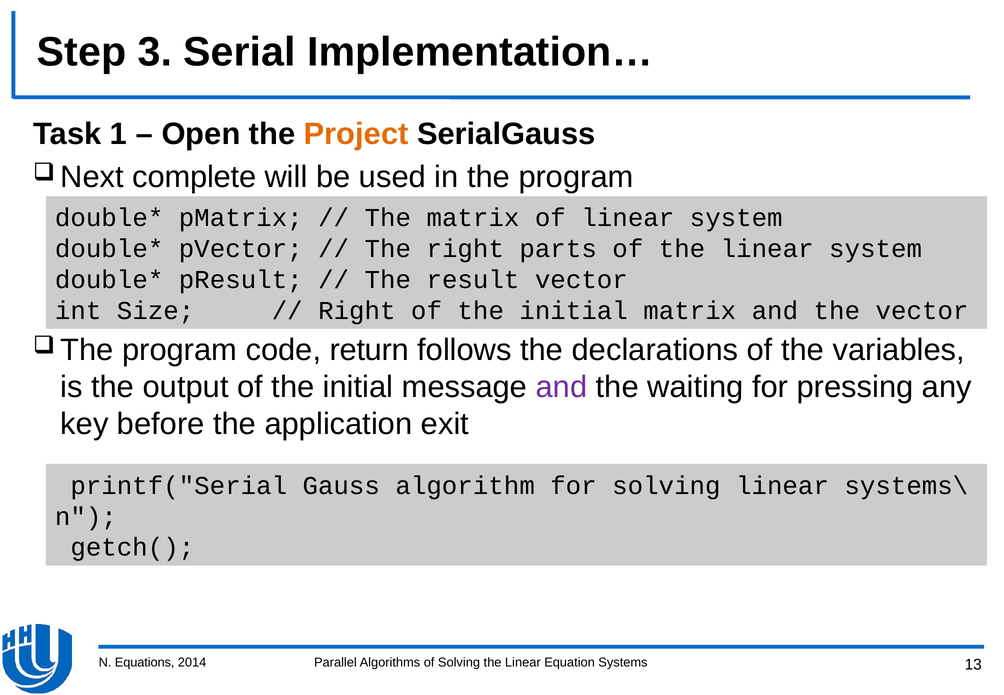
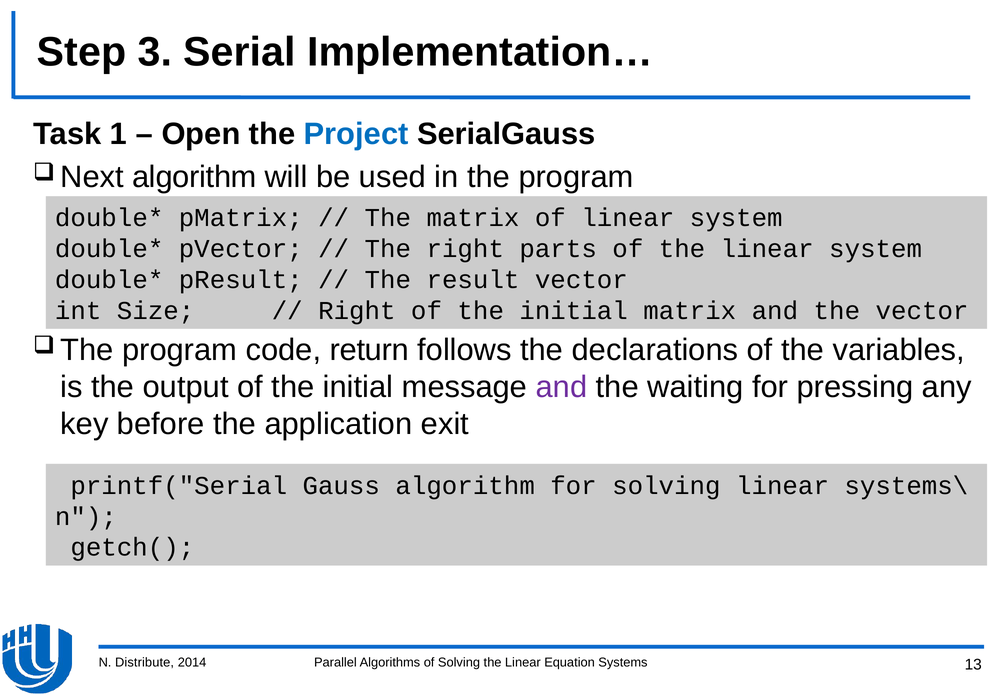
Project colour: orange -> blue (356, 134)
complete: complete -> algorithm (194, 177)
Equations: Equations -> Distribute (145, 663)
